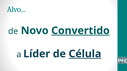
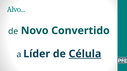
Convertido underline: present -> none (80, 31)
